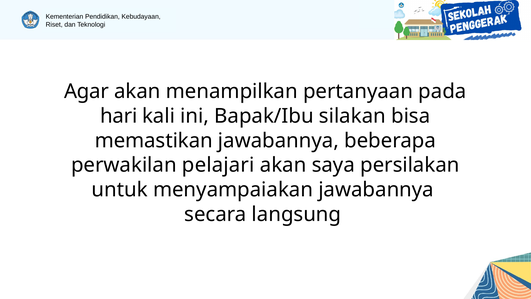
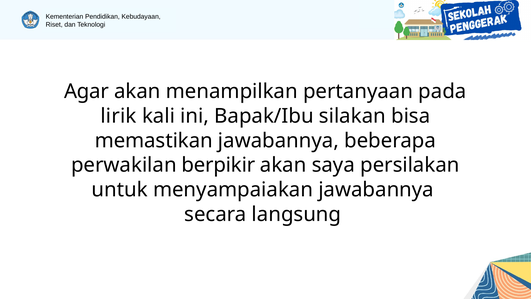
hari: hari -> lirik (118, 116)
pelajari: pelajari -> berpikir (218, 165)
